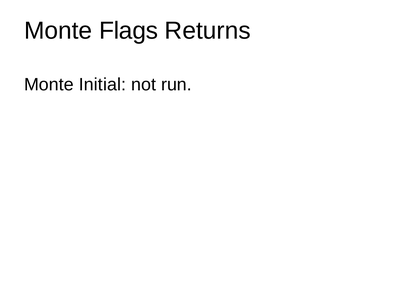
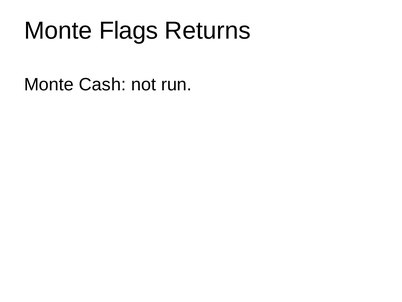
Initial: Initial -> Cash (102, 84)
